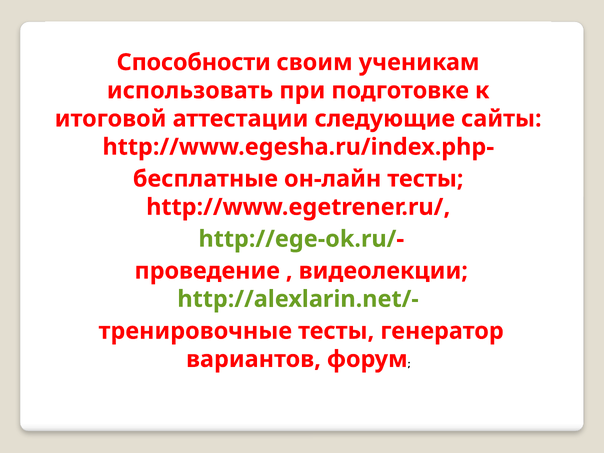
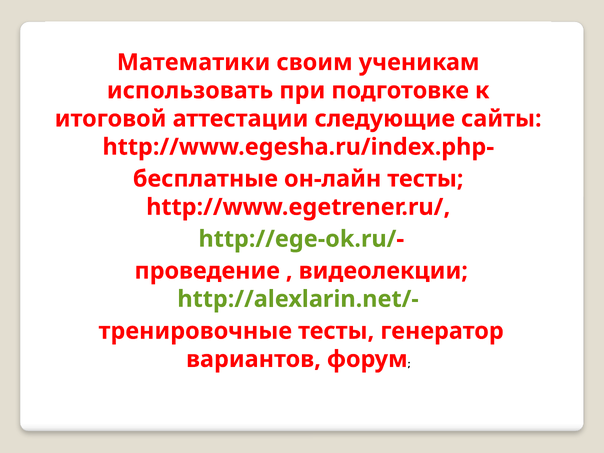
Способности: Способности -> Математики (194, 62)
